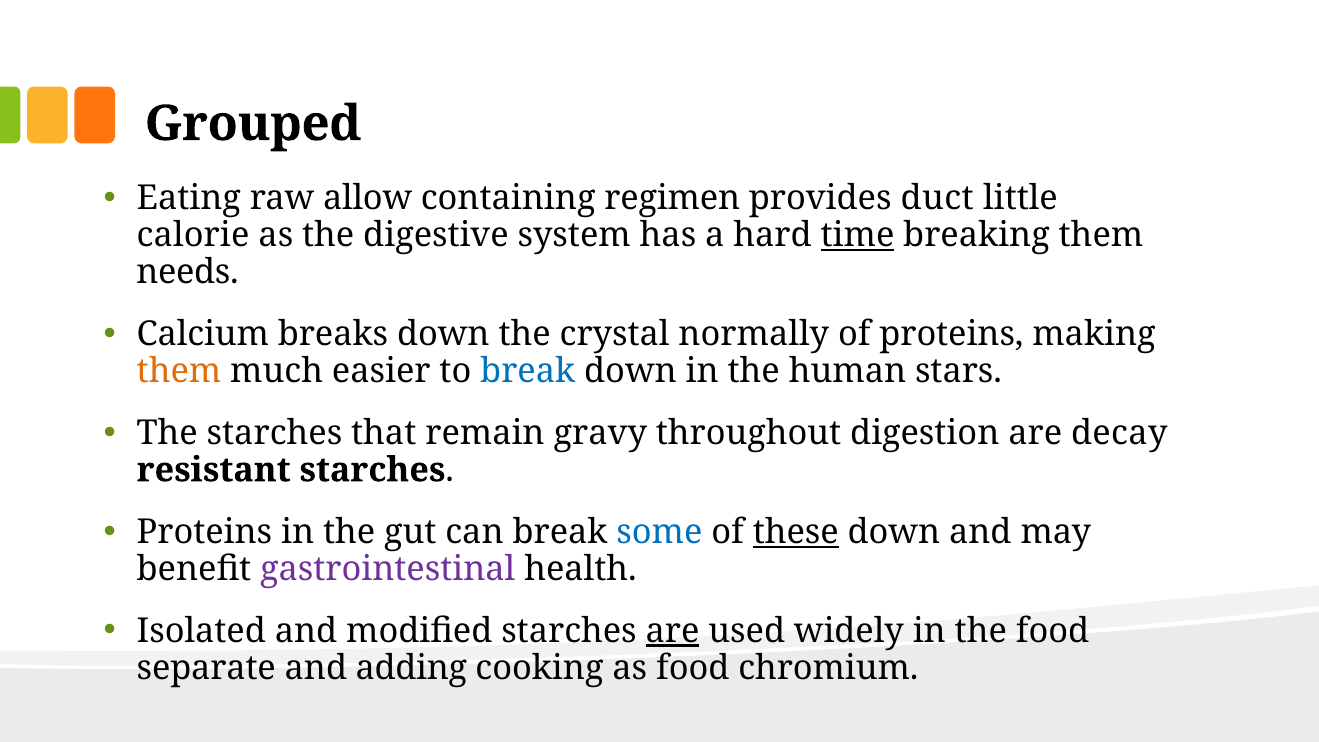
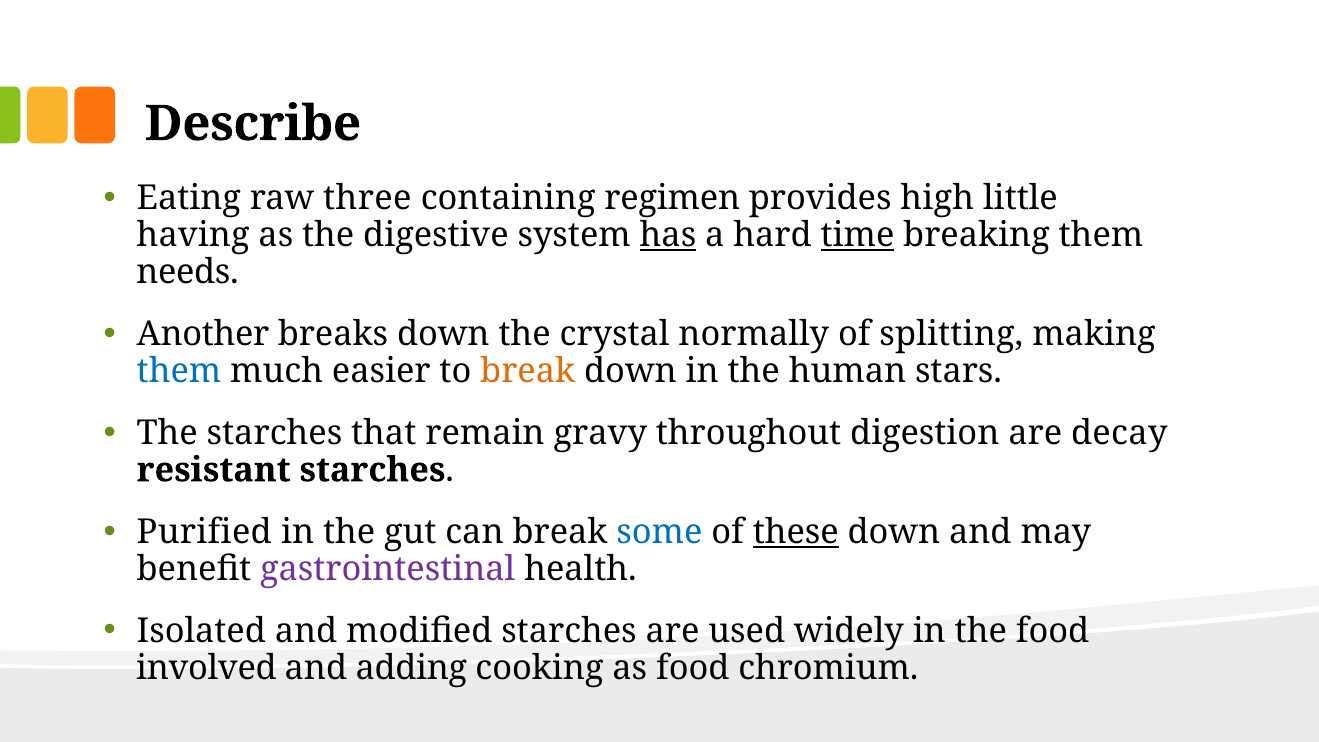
Grouped: Grouped -> Describe (253, 124)
allow: allow -> three (367, 198)
duct: duct -> high (937, 198)
calorie: calorie -> having (193, 235)
has underline: none -> present (668, 235)
Calcium: Calcium -> Another (203, 334)
of proteins: proteins -> splitting (951, 334)
them colour: orange -> blue (179, 371)
break colour: blue -> orange (528, 371)
Proteins: Proteins -> Purified (204, 532)
are underline: present -> none (673, 631)
separate: separate -> involved (206, 668)
